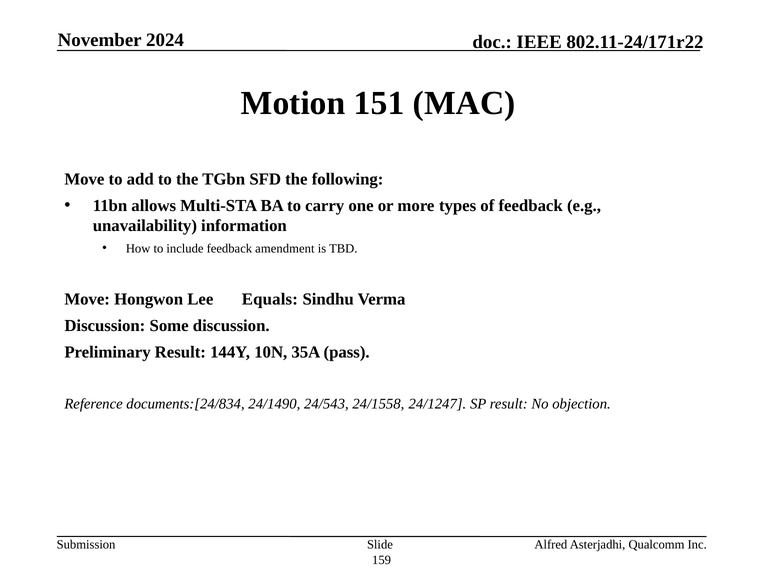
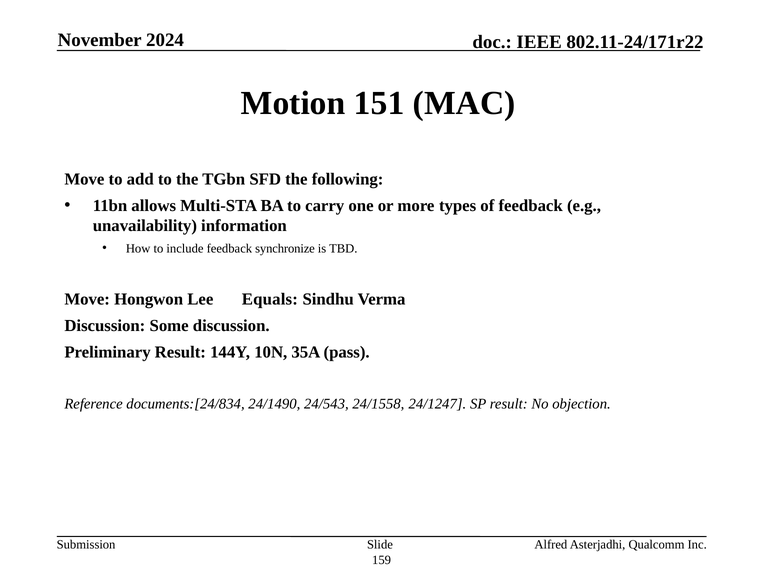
amendment: amendment -> synchronize (285, 248)
